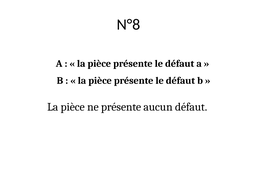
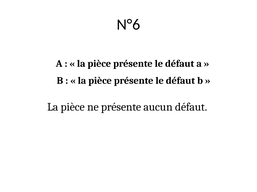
N°8: N°8 -> N°6 (128, 25)
